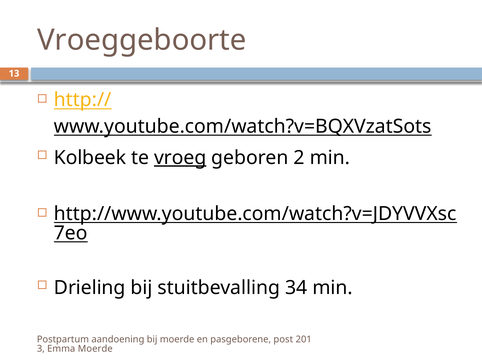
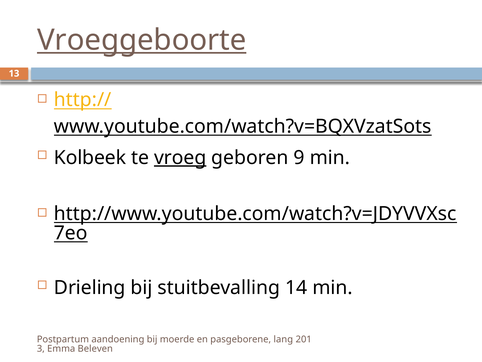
Vroeggeboorte underline: none -> present (142, 40)
2: 2 -> 9 (299, 157)
34: 34 -> 14 (296, 287)
post: post -> lang (283, 339)
Emma Moerde: Moerde -> Beleven (95, 348)
